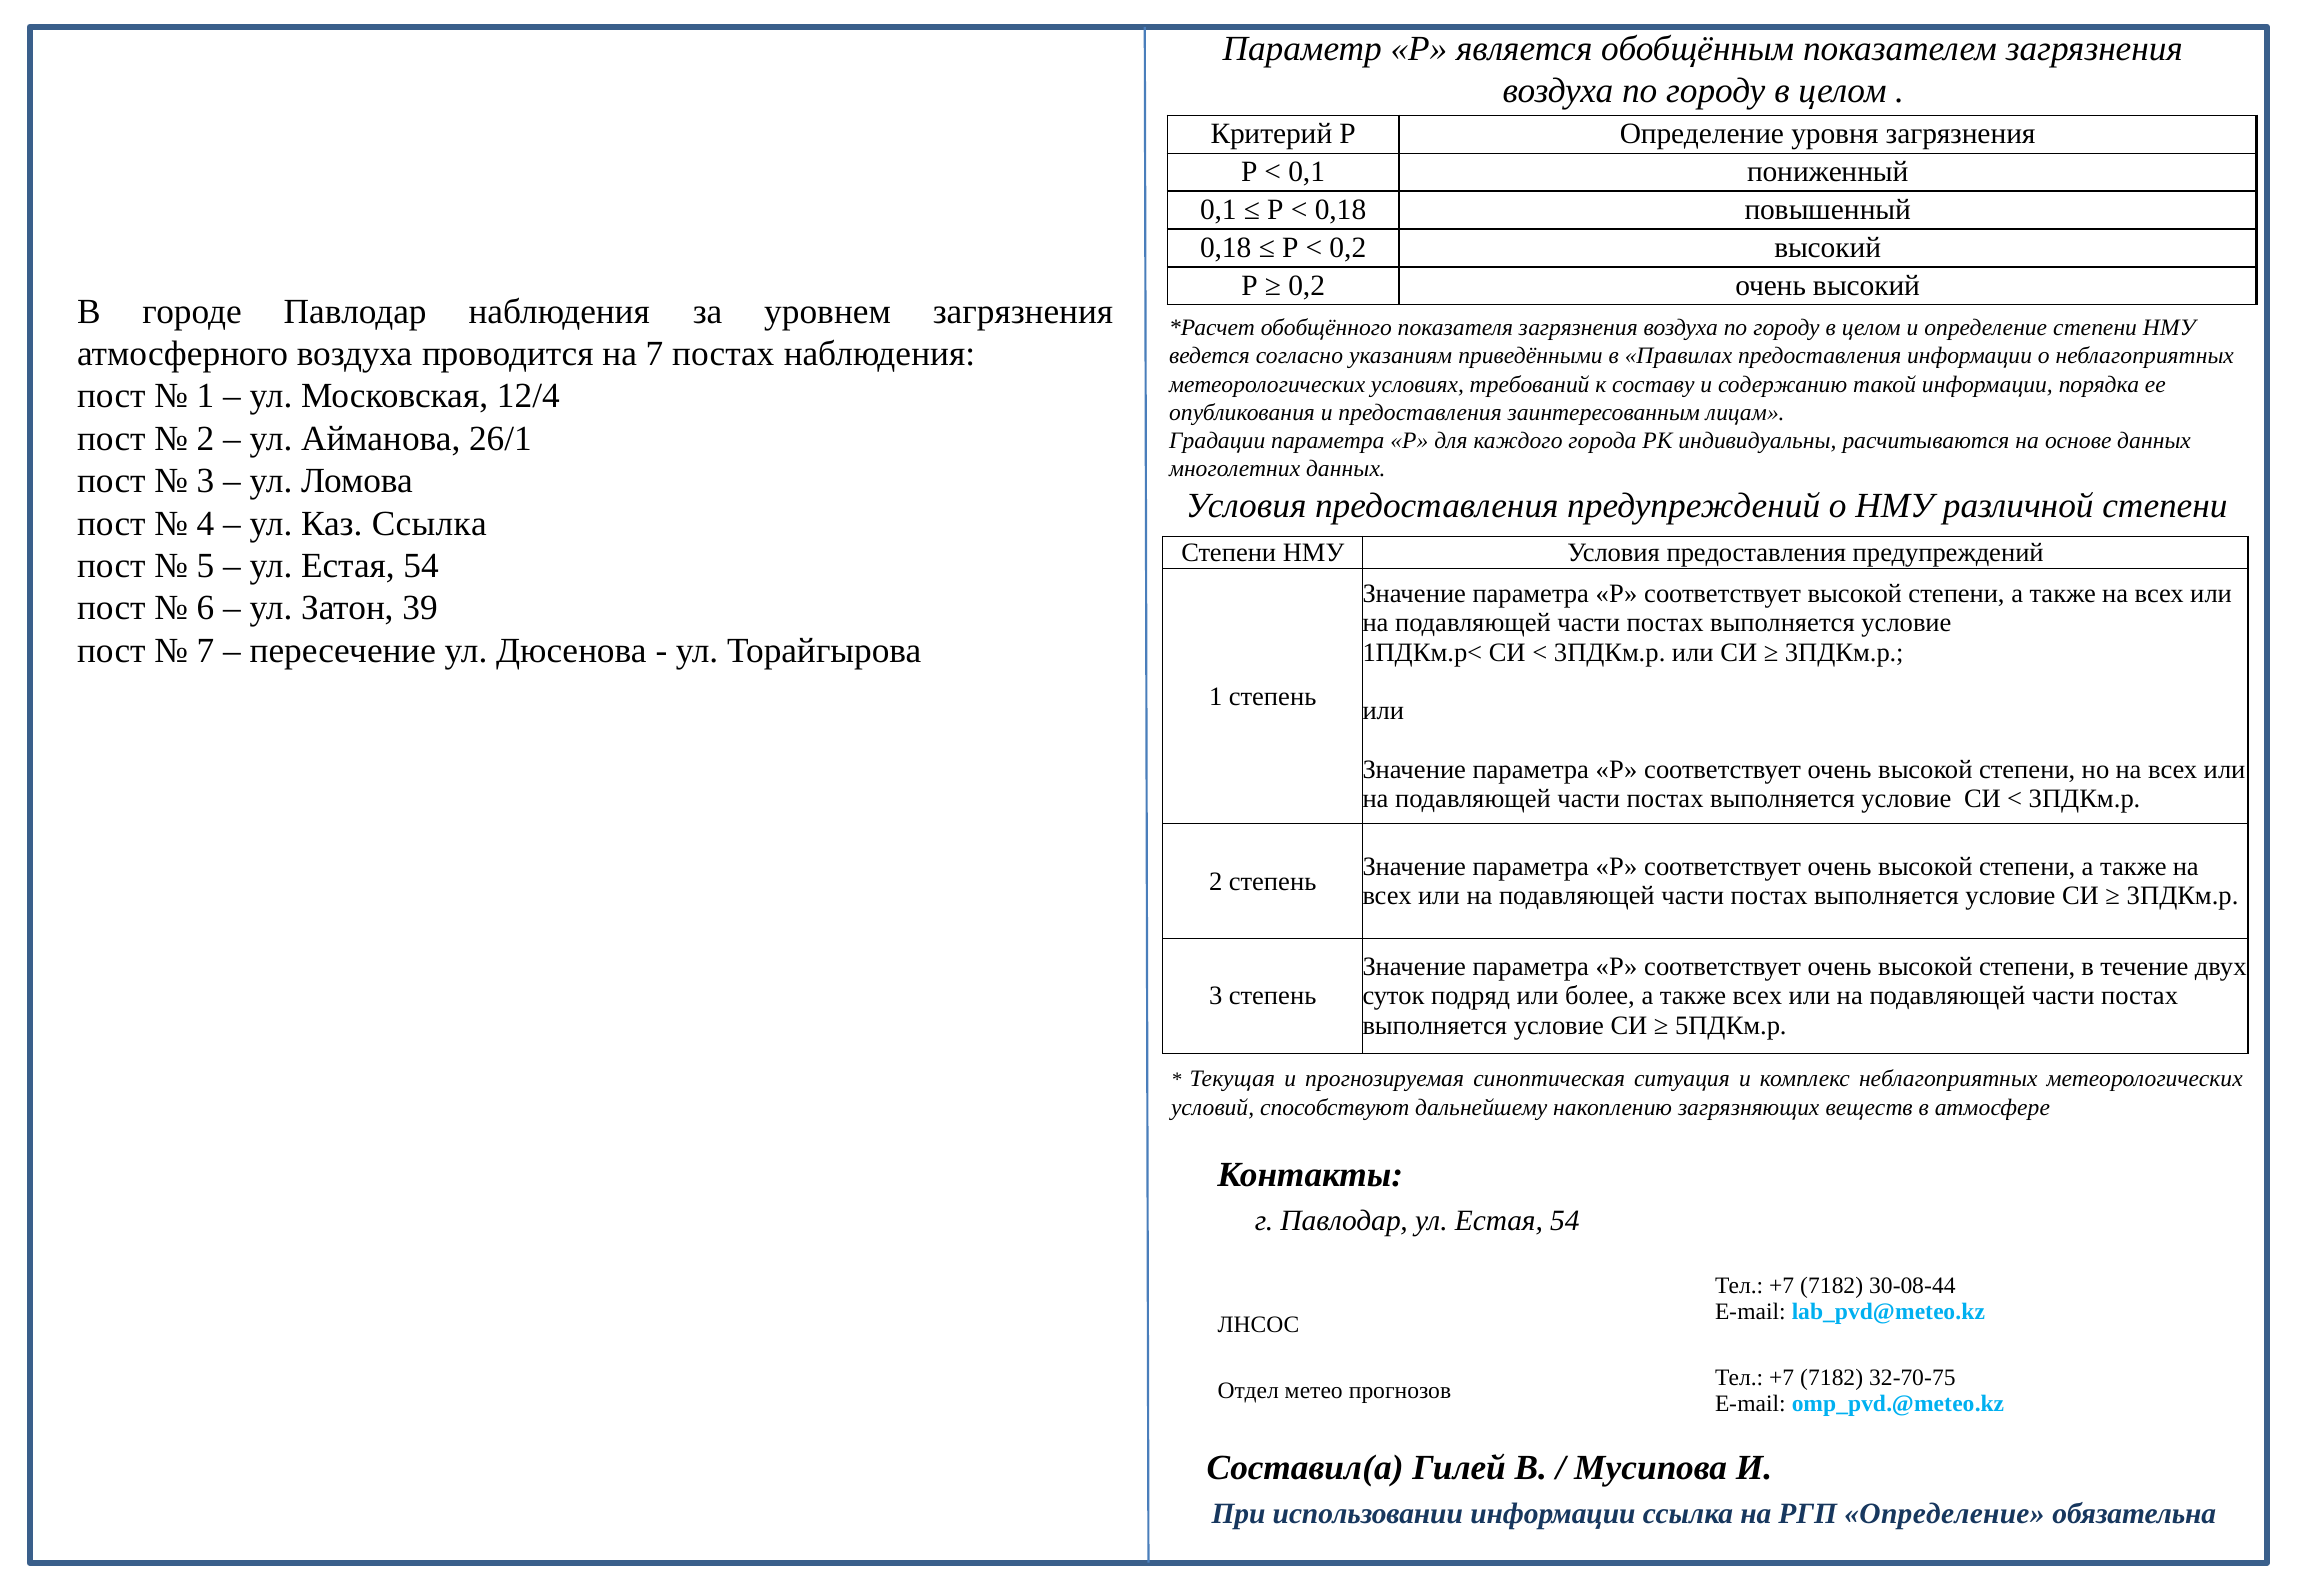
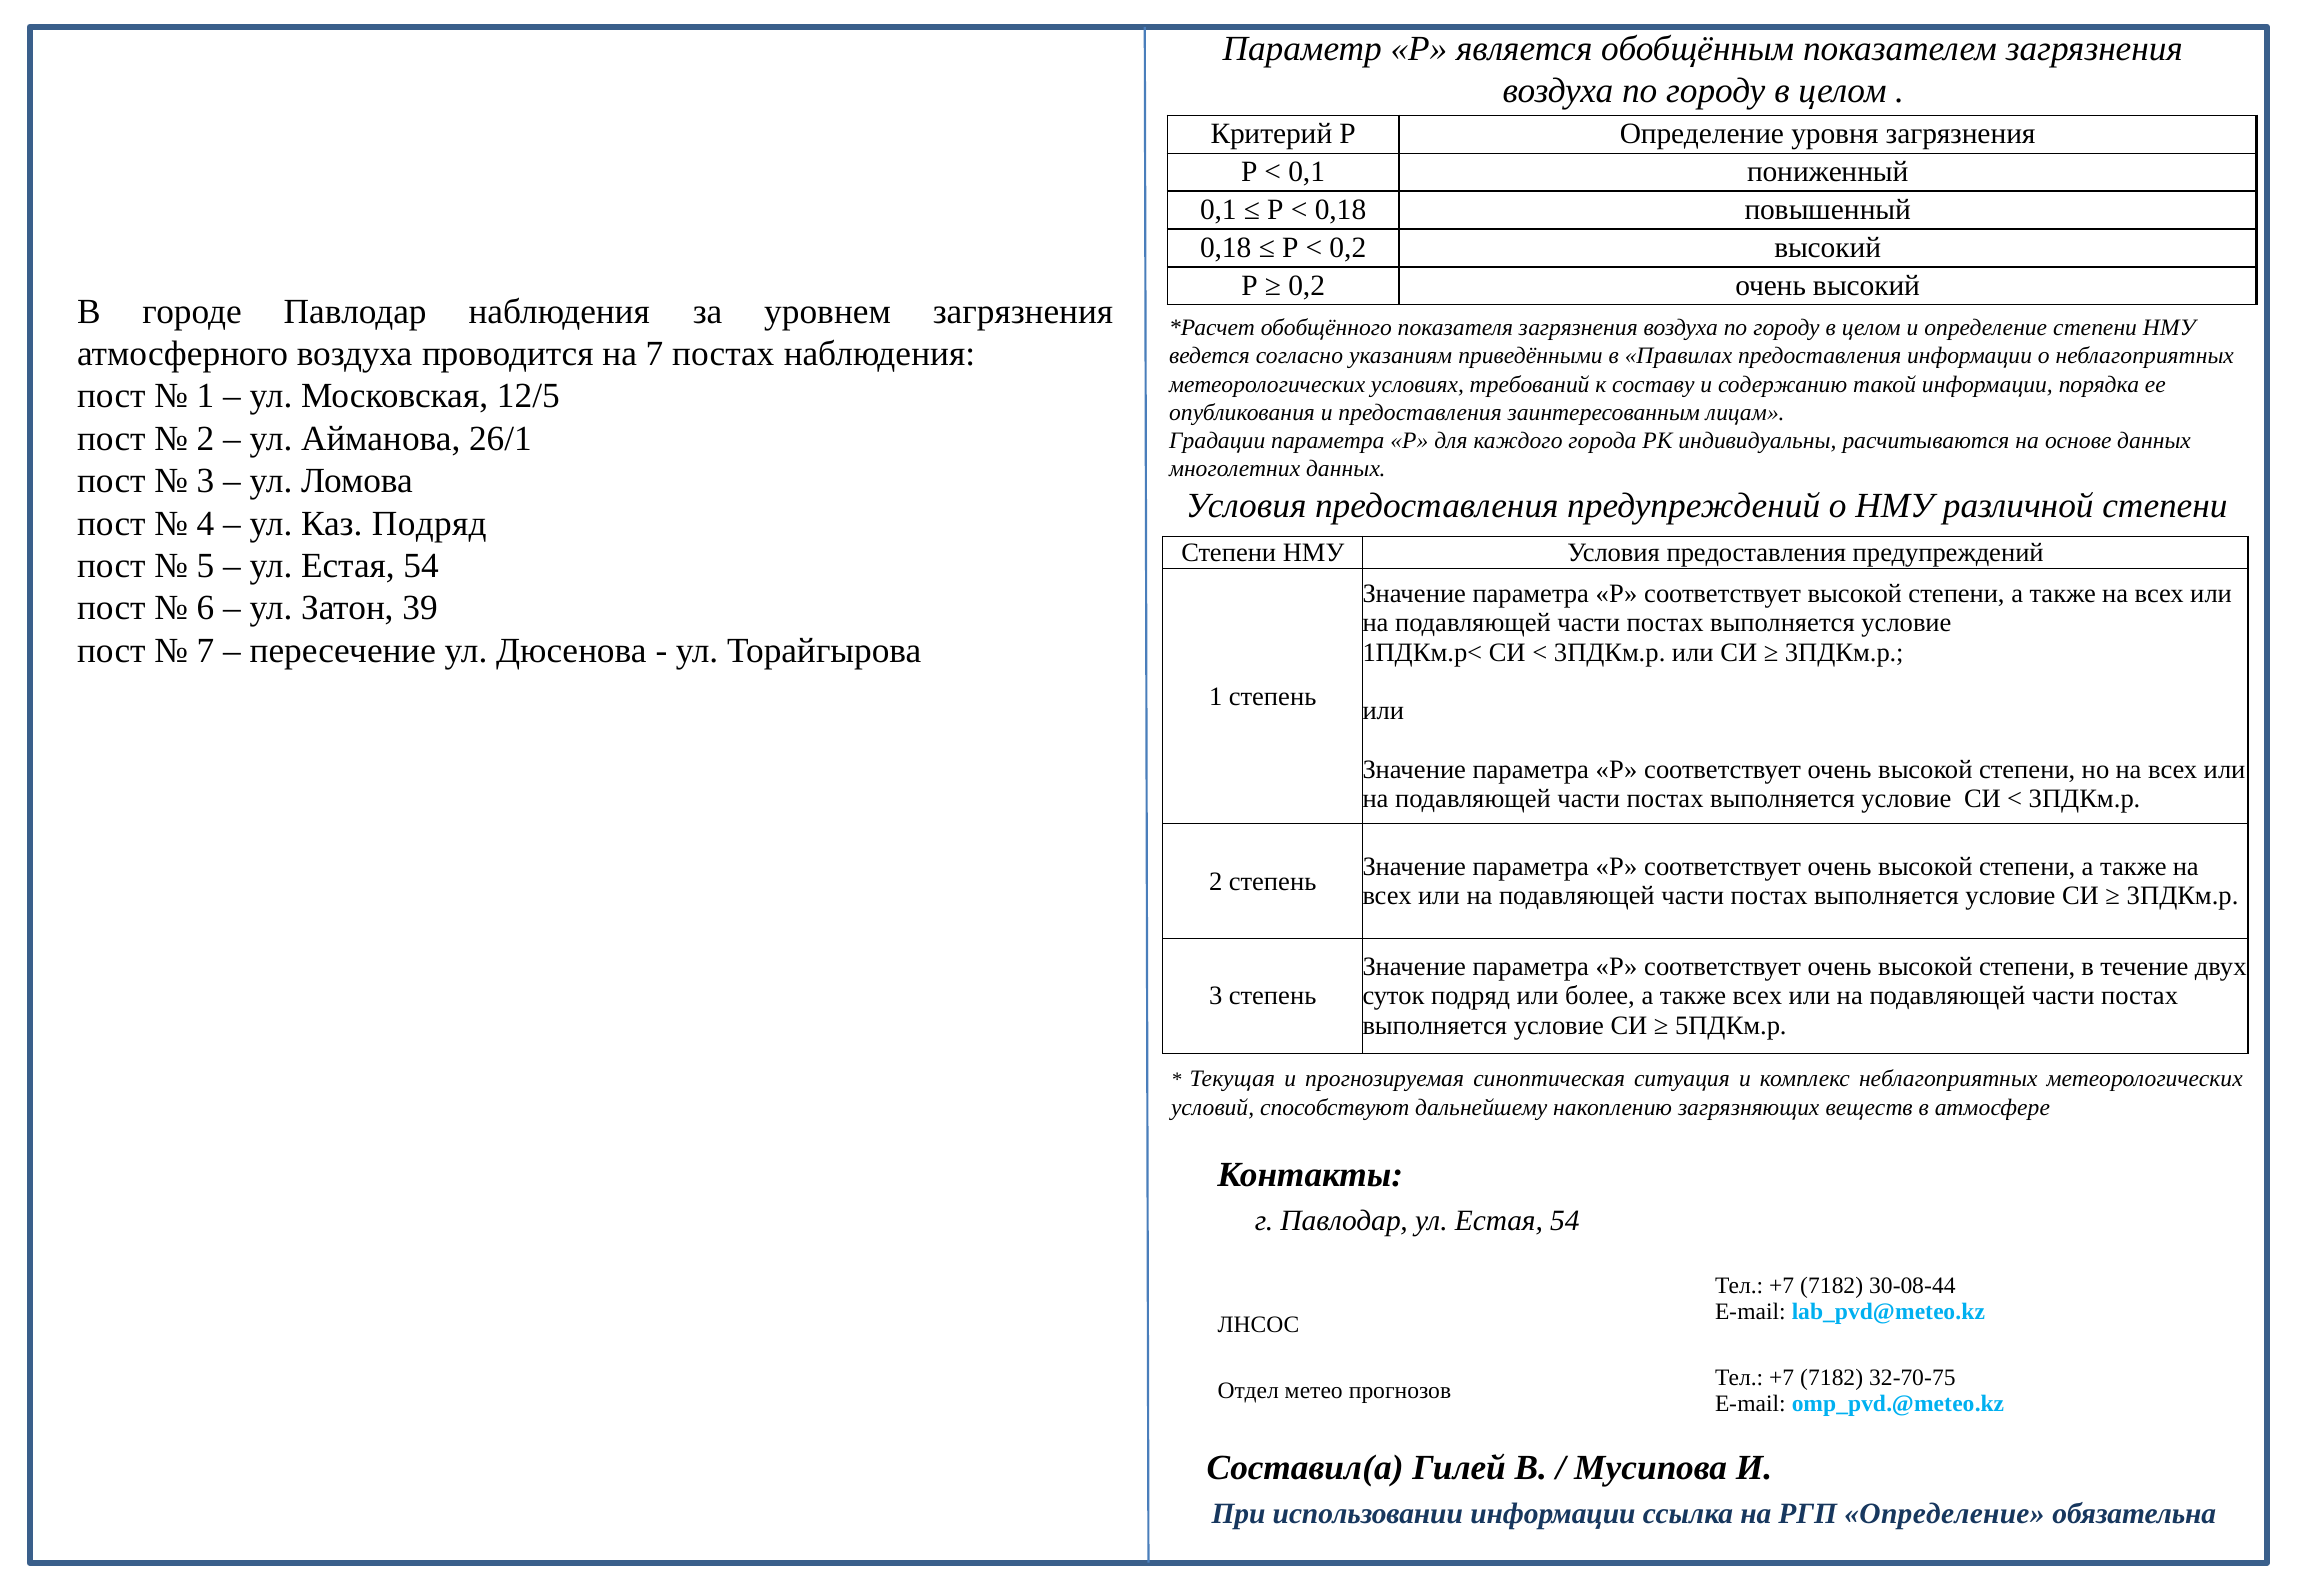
12/4: 12/4 -> 12/5 (528, 396)
Каз Ссылка: Ссылка -> Подряд (429, 524)
